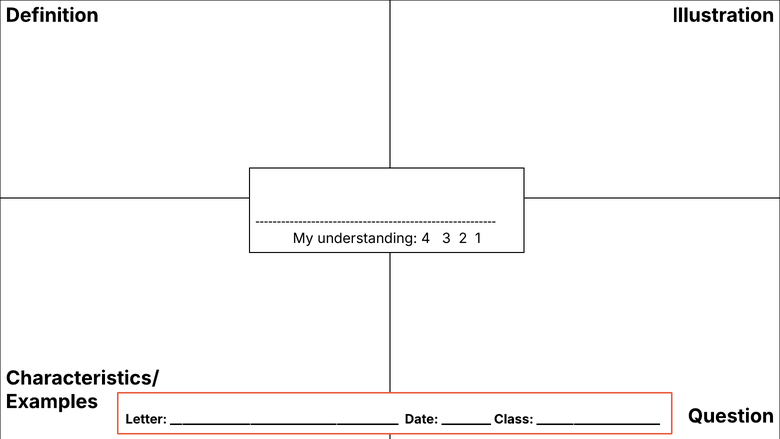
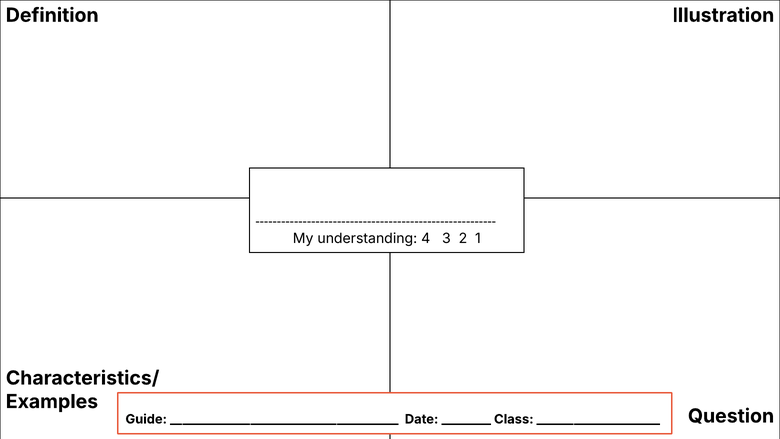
Letter: Letter -> Guide (146, 419)
